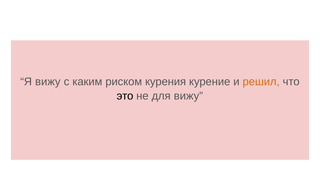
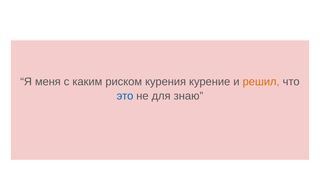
Я вижу: вижу -> меня (48, 82)
это colour: black -> blue (125, 96)
для вижу: вижу -> знаю (188, 96)
